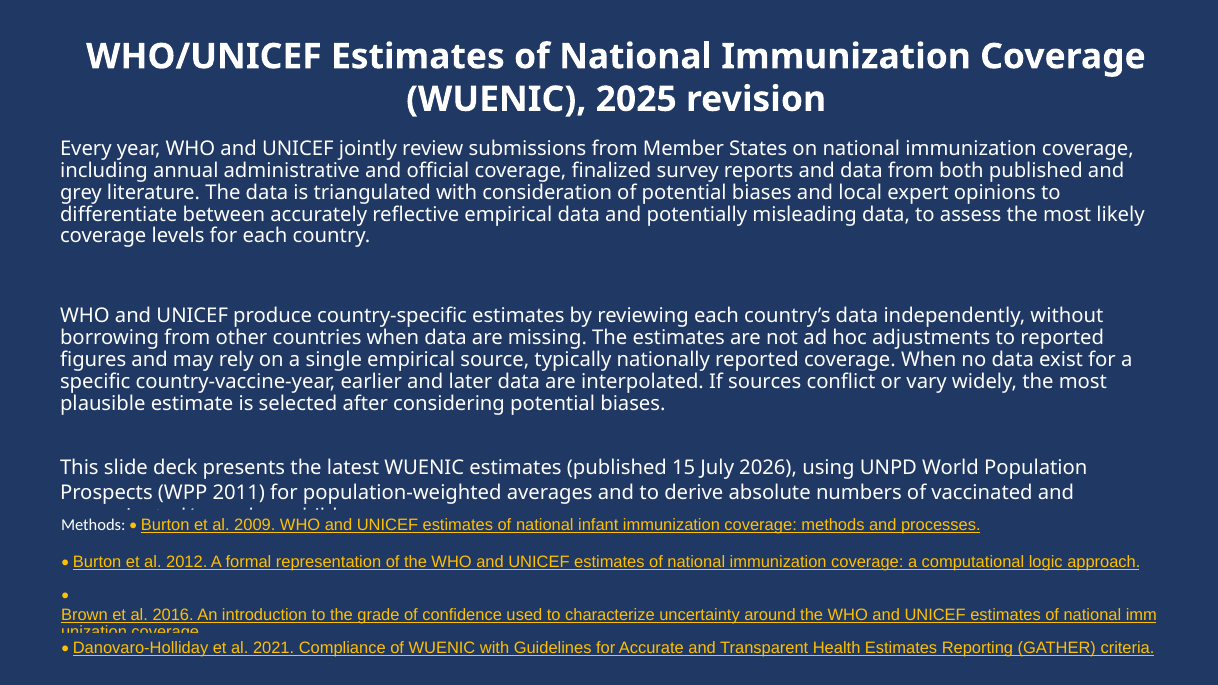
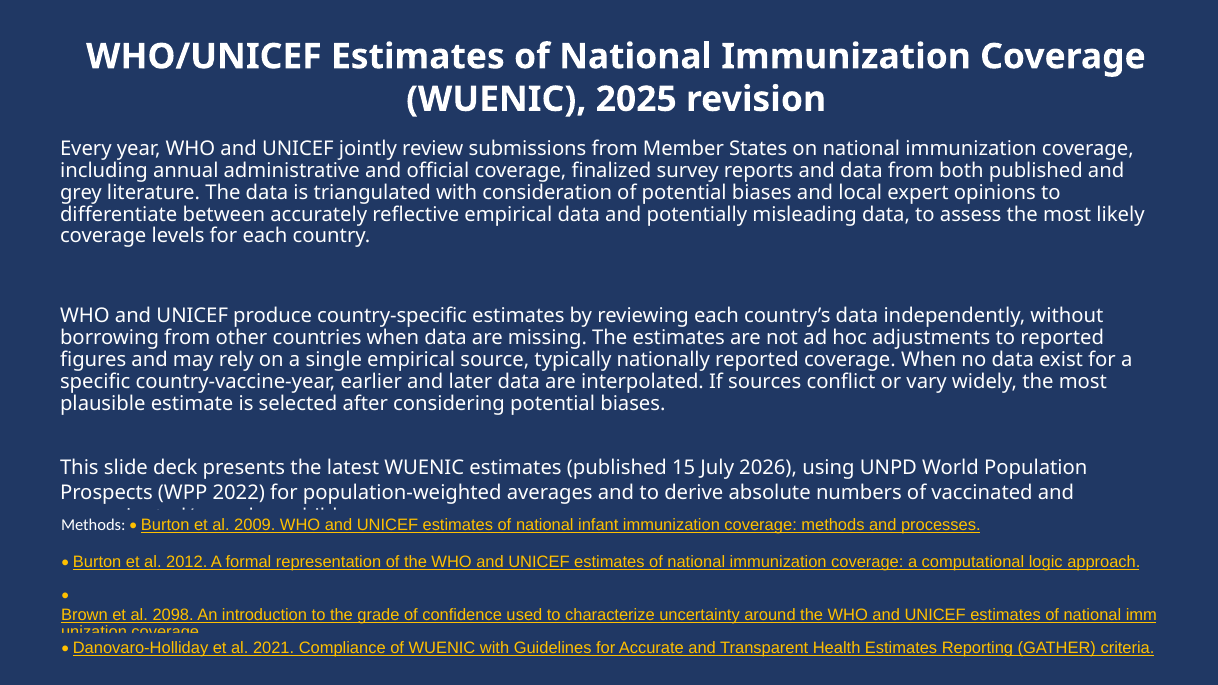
2011: 2011 -> 2022 (239, 493)
2016: 2016 -> 2098 (173, 615)
